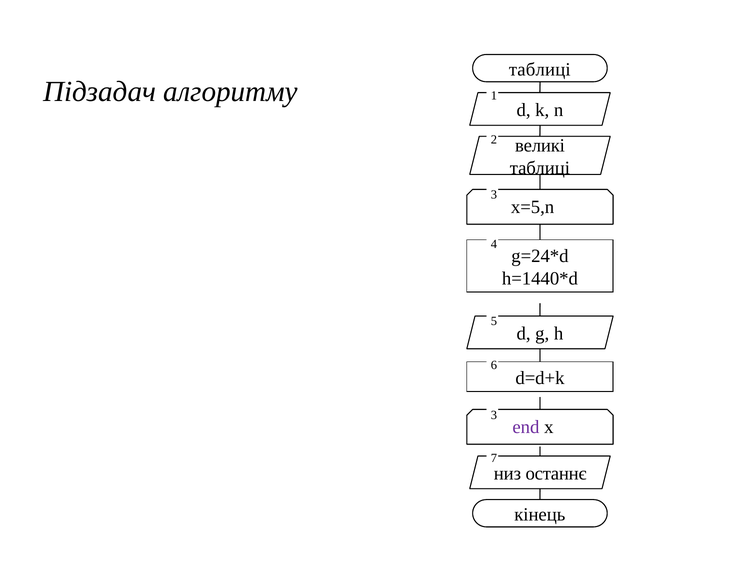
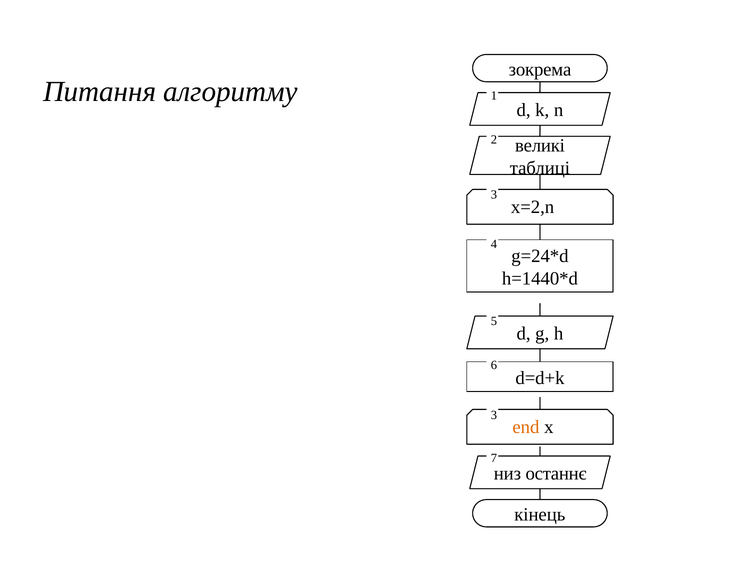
таблиці: таблиці -> зокрема (540, 69)
Підзадач: Підзадач -> Питання (100, 91)
x=5,n: x=5,n -> x=2,n (533, 207)
end colour: purple -> orange (526, 427)
